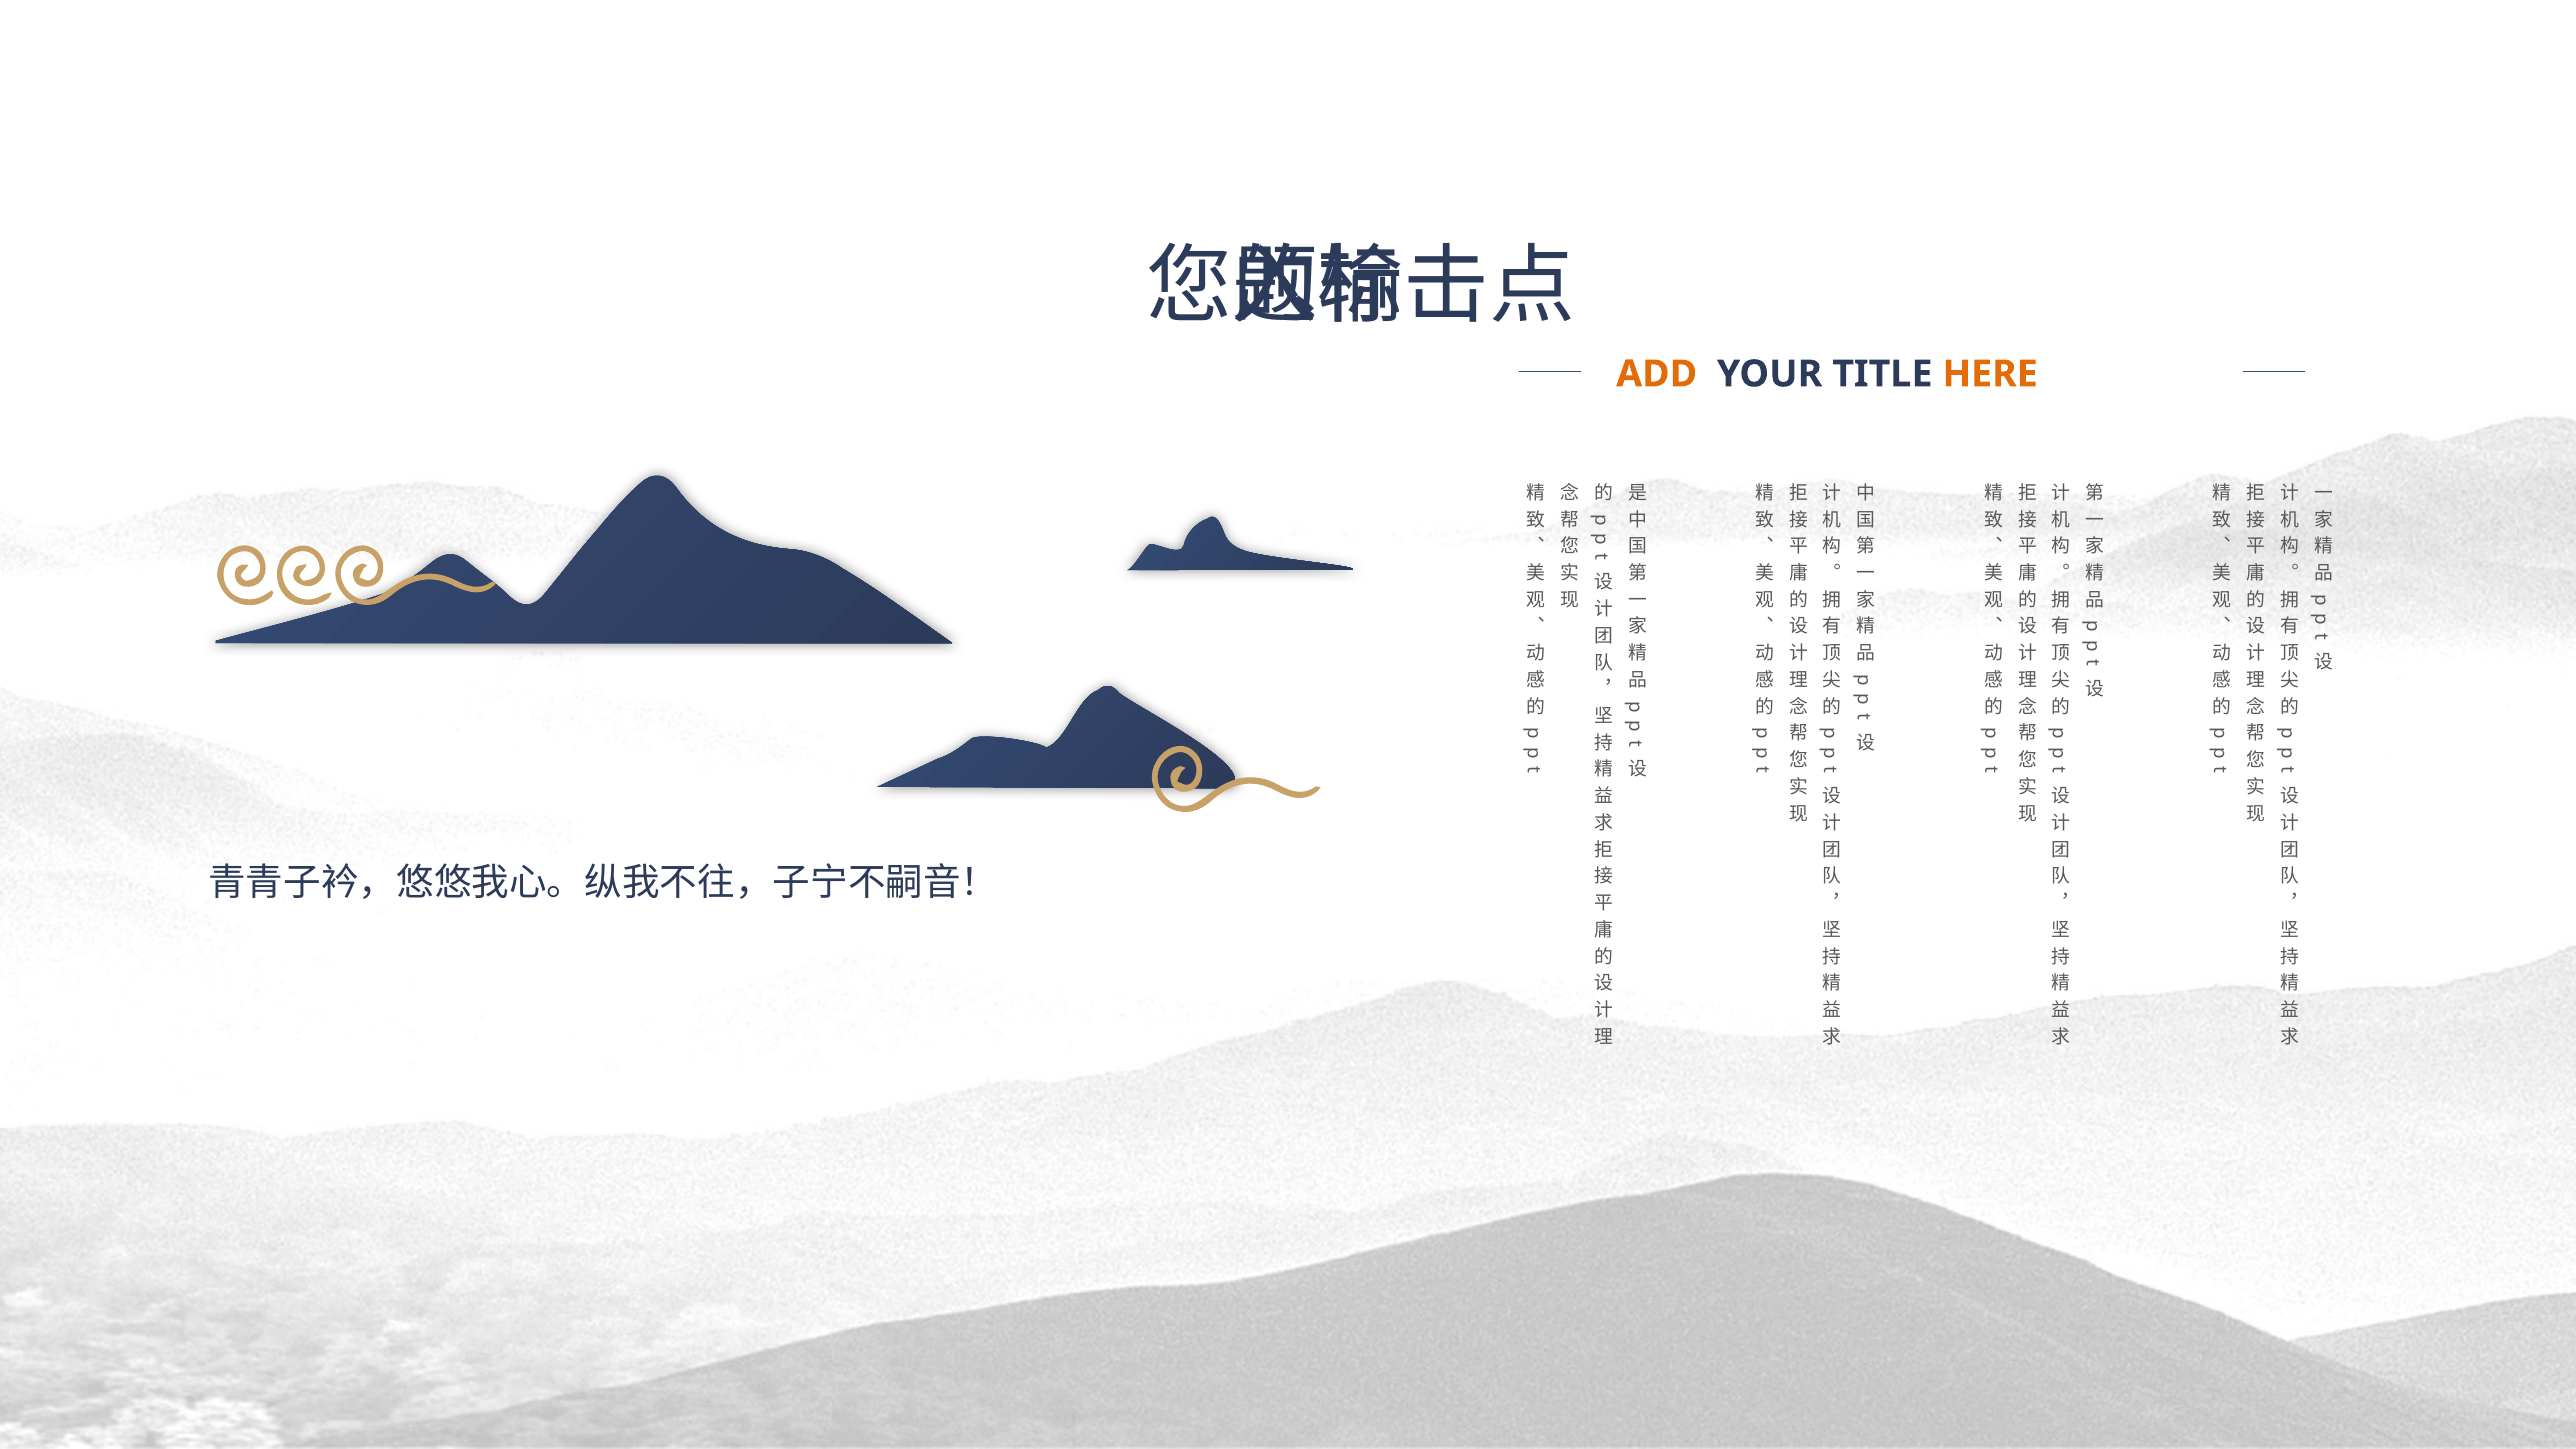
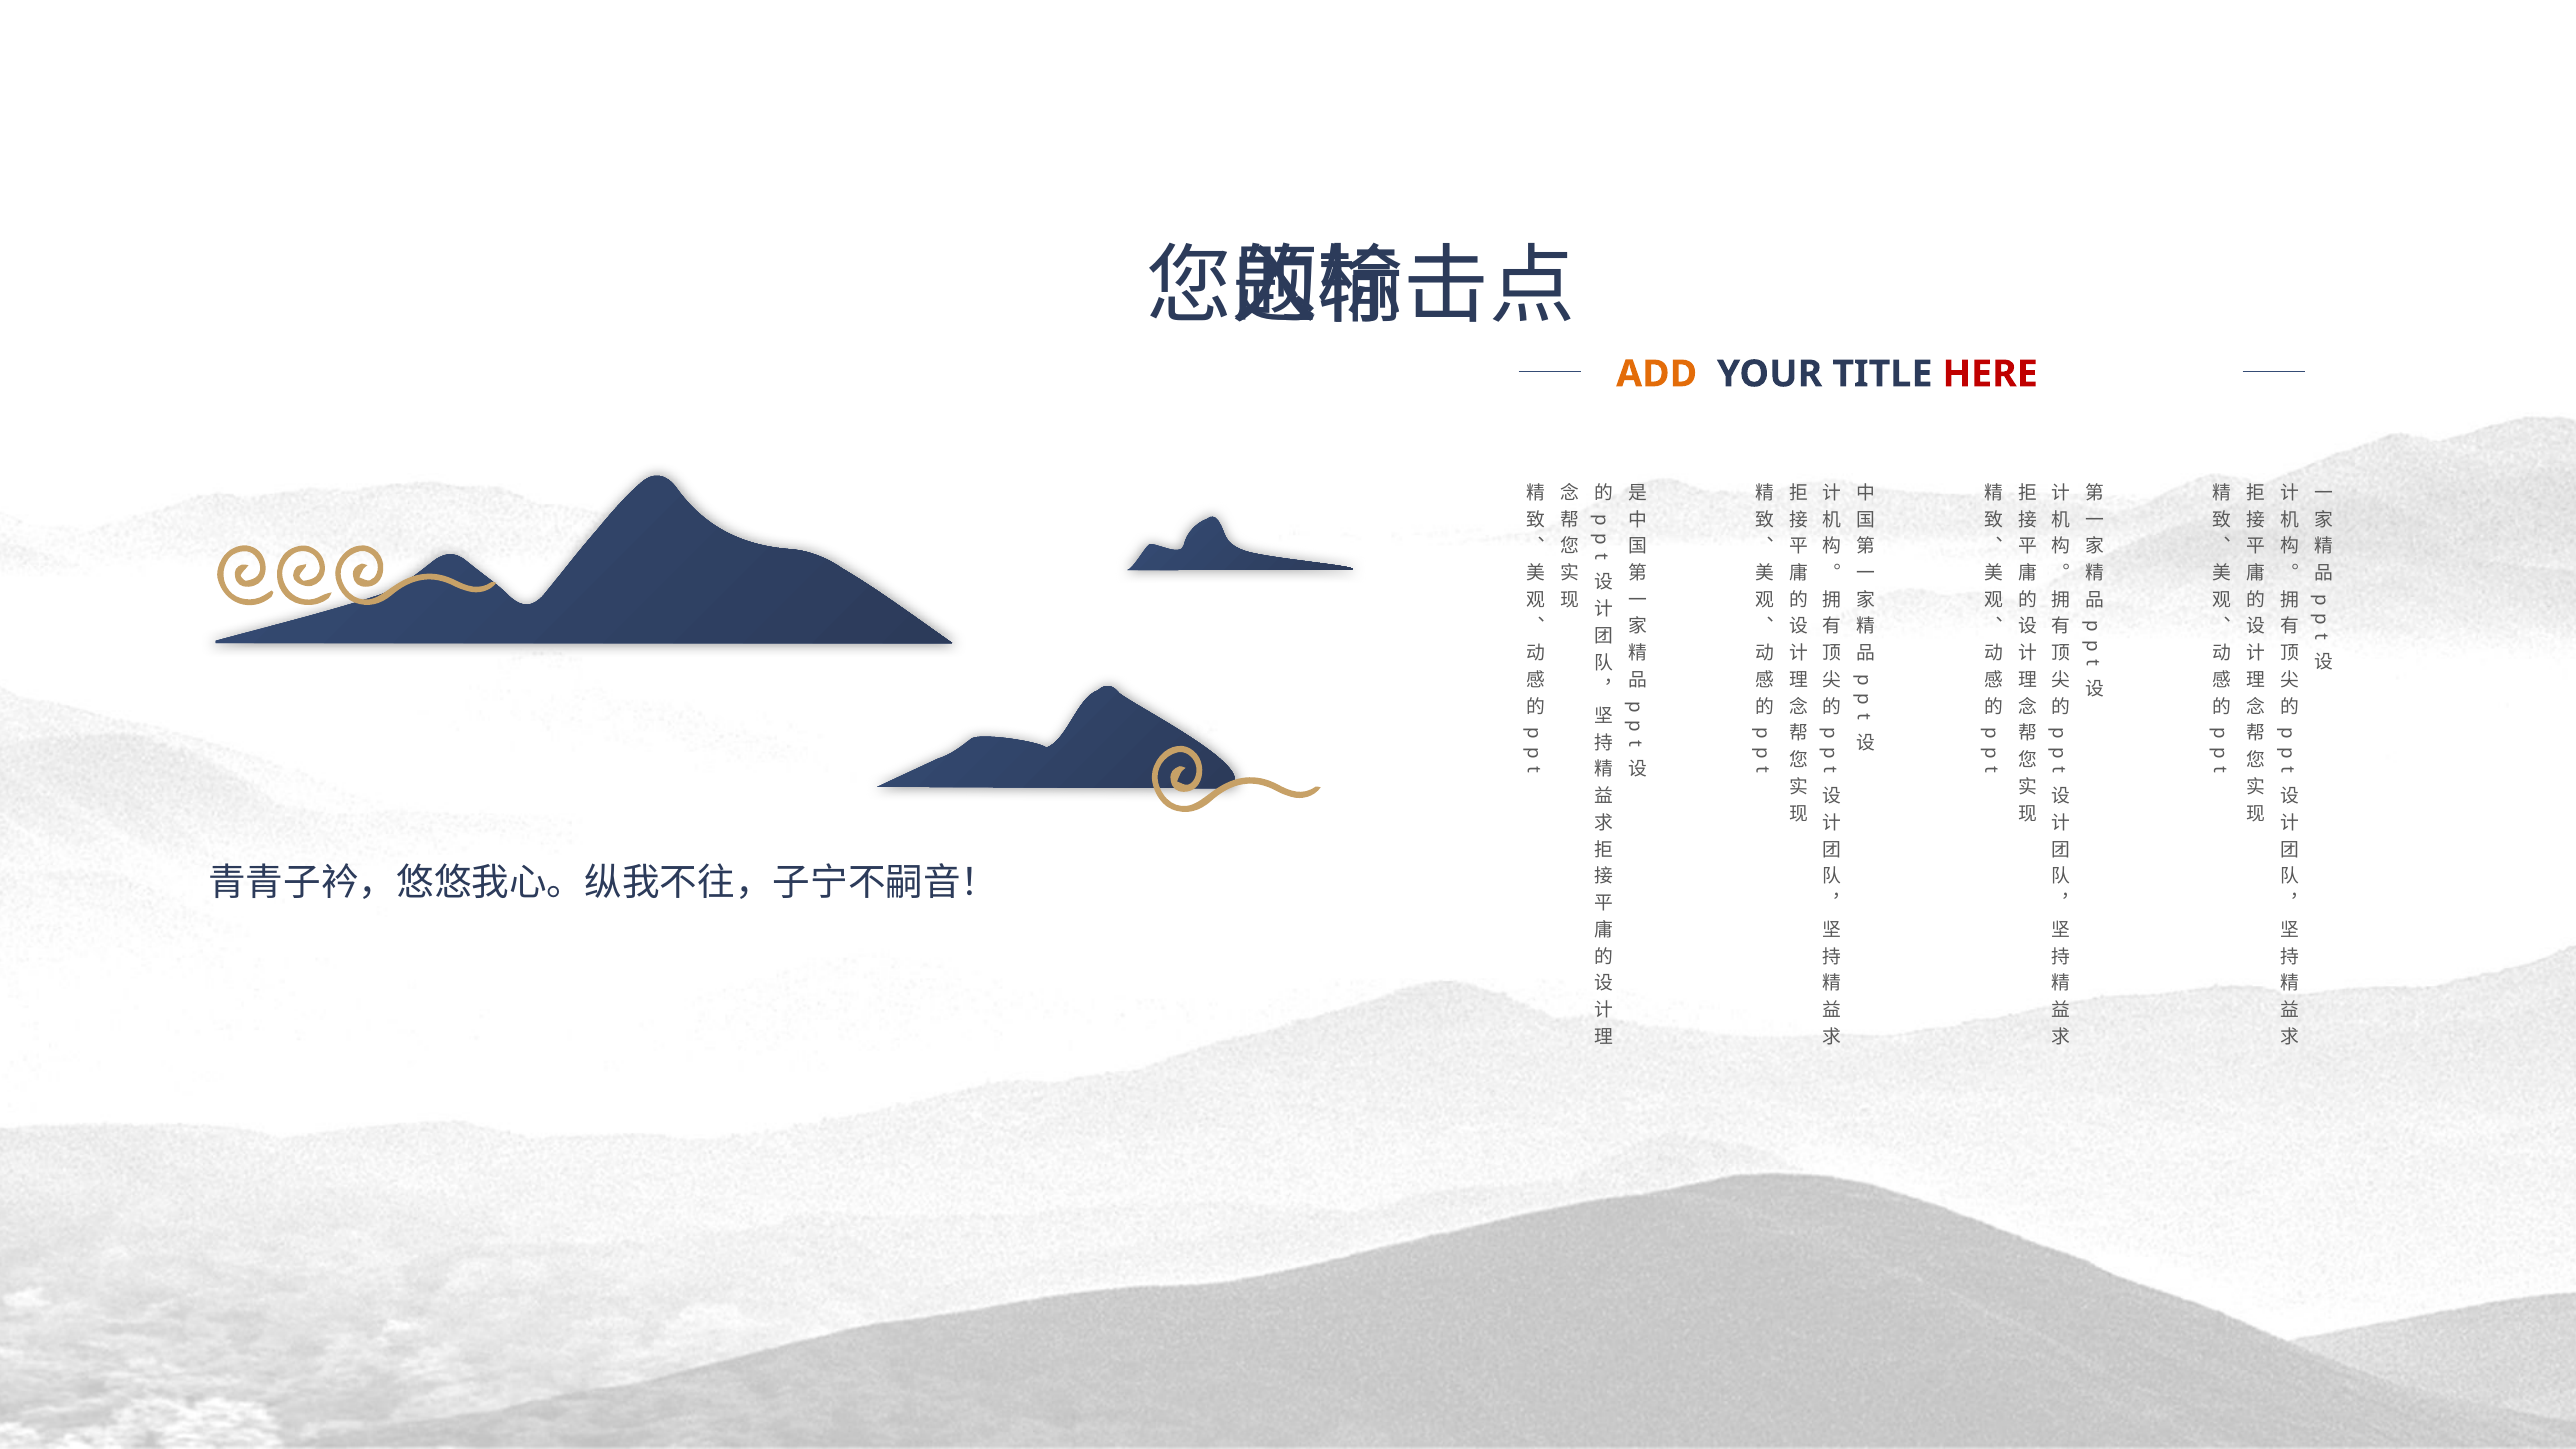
HERE colour: orange -> red (1990, 374)
